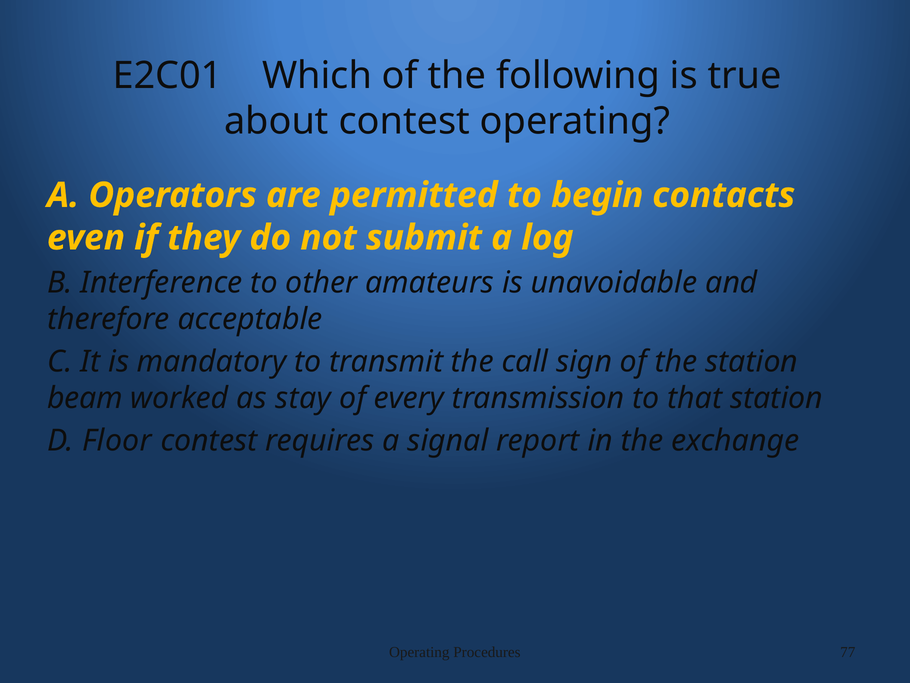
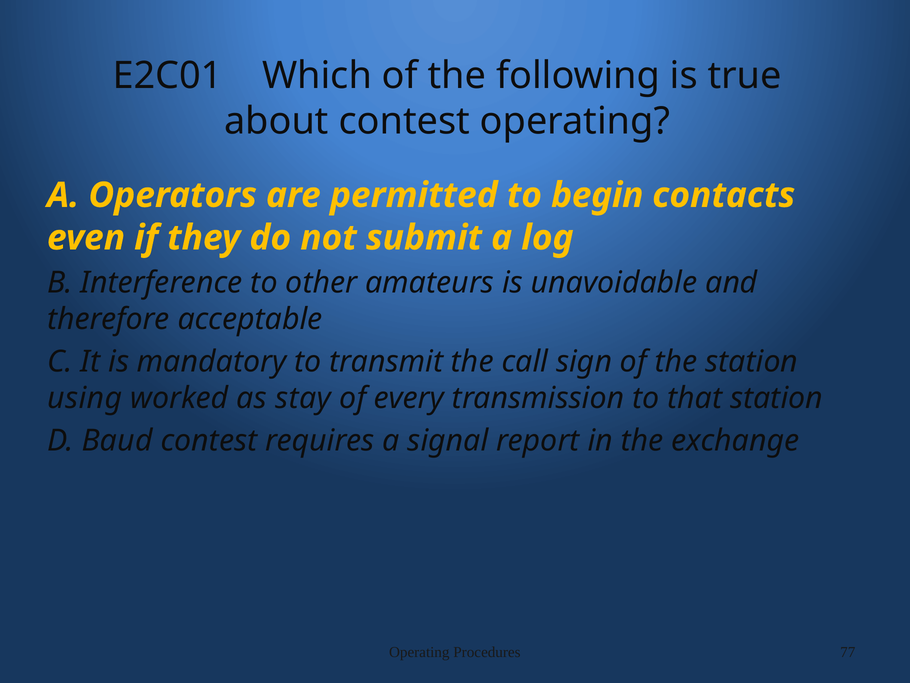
beam: beam -> using (85, 398)
Floor: Floor -> Baud (117, 440)
